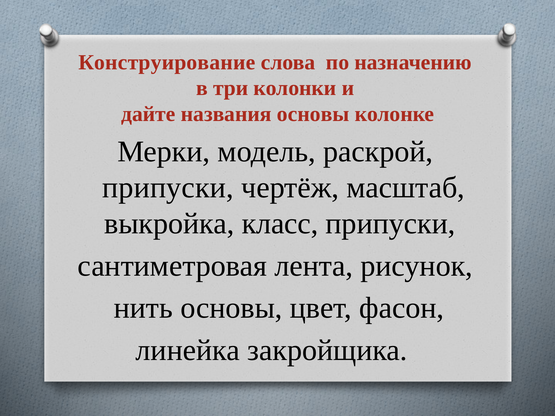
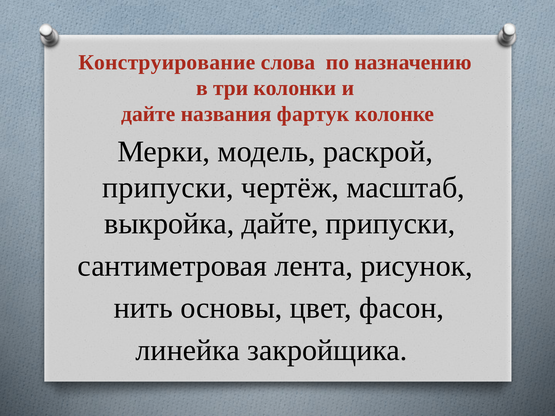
названия основы: основы -> фартук (313, 114)
выкройка класс: класс -> дайте (280, 224)
